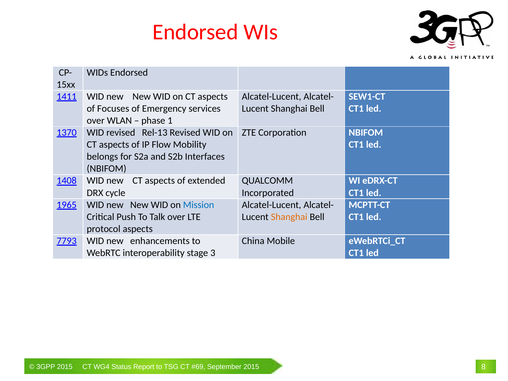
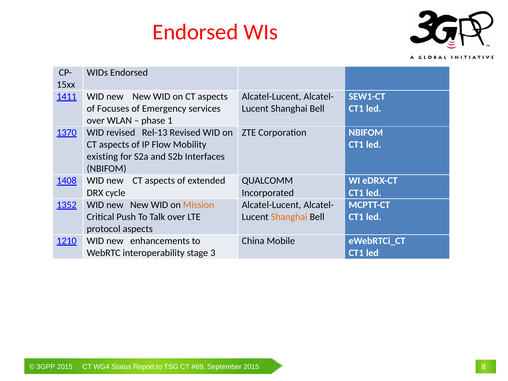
belongs: belongs -> existing (102, 157)
1965: 1965 -> 1352 (67, 205)
Mission colour: blue -> orange (199, 205)
7793: 7793 -> 1210 (67, 241)
